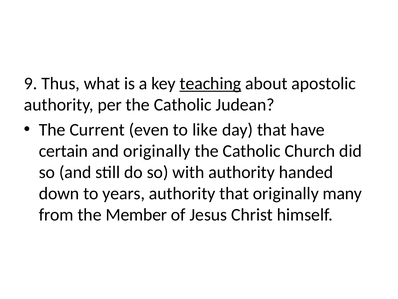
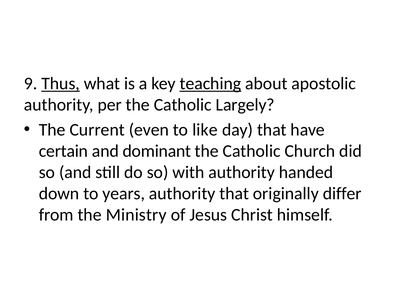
Thus underline: none -> present (61, 83)
Judean: Judean -> Largely (245, 105)
and originally: originally -> dominant (157, 151)
many: many -> differ (342, 193)
Member: Member -> Ministry (136, 214)
